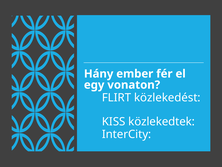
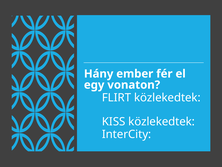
FLIRT közlekedést: közlekedést -> közlekedtek (167, 97)
